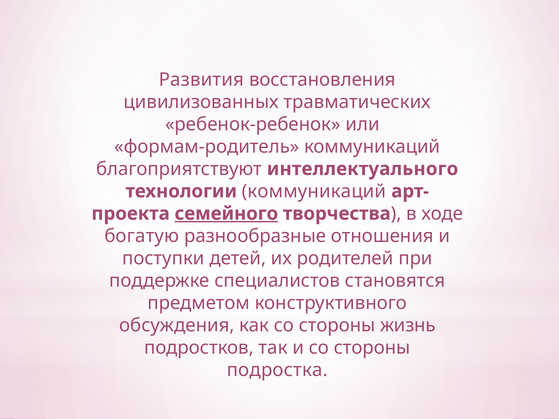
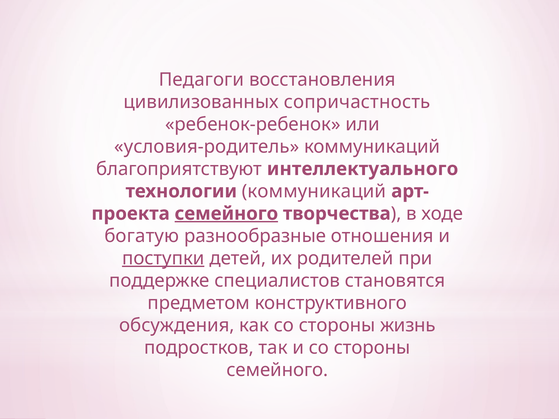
Развития: Развития -> Педагоги (201, 80)
травматических: травматических -> сопричастность (357, 102)
формам-родитель: формам-родитель -> условия-родитель (207, 147)
поступки underline: none -> present (163, 258)
подростка: подростка -> семейного (277, 370)
